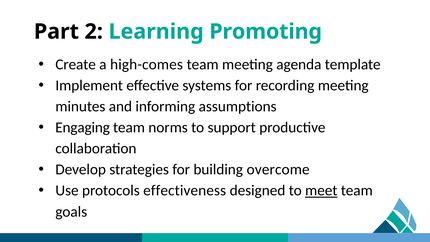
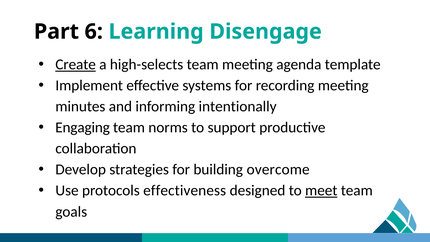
2: 2 -> 6 (94, 32)
Promoting: Promoting -> Disengage (266, 32)
Create underline: none -> present (76, 65)
high-comes: high-comes -> high-selects (147, 65)
assumptions: assumptions -> intentionally (238, 107)
